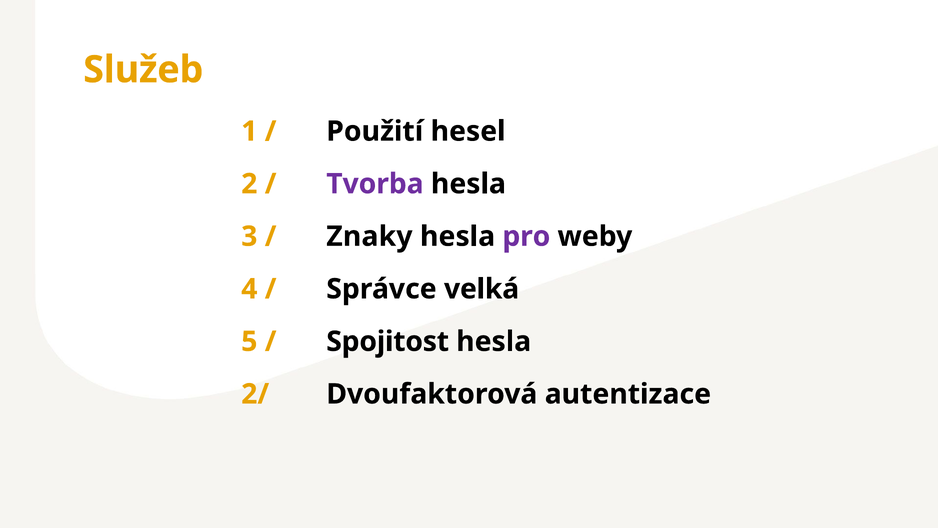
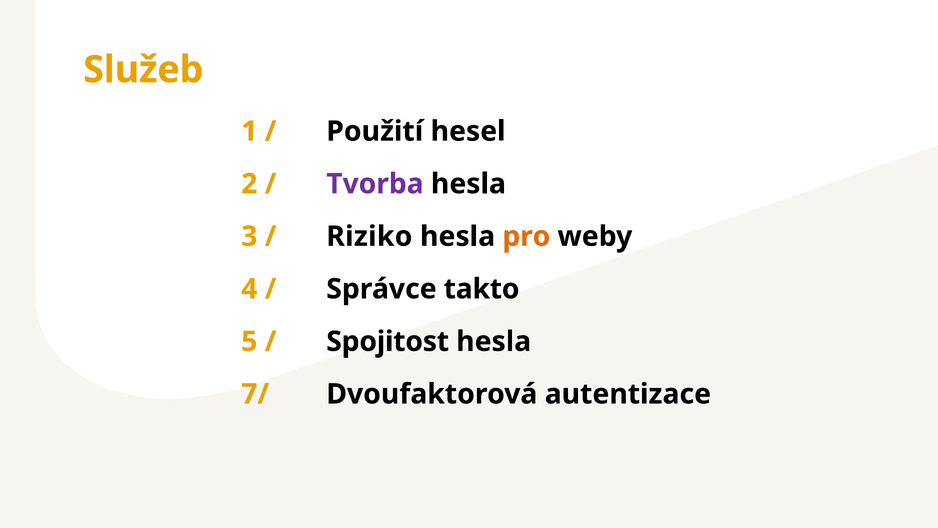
Znaky: Znaky -> Riziko (369, 236)
pro colour: purple -> orange (526, 236)
velká: velká -> takto (482, 289)
2/: 2/ -> 7/ (255, 394)
